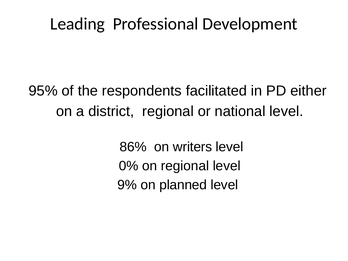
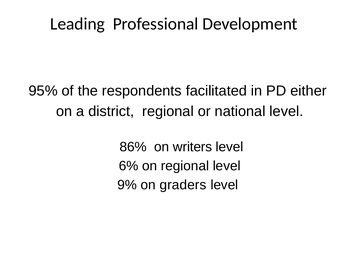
0%: 0% -> 6% (129, 166)
planned: planned -> graders (183, 185)
